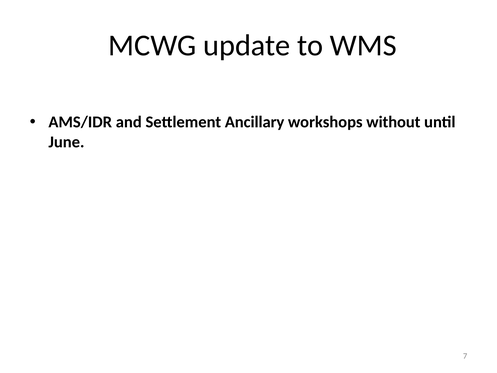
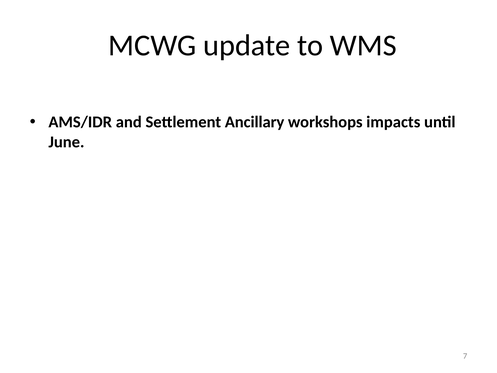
without: without -> impacts (393, 122)
